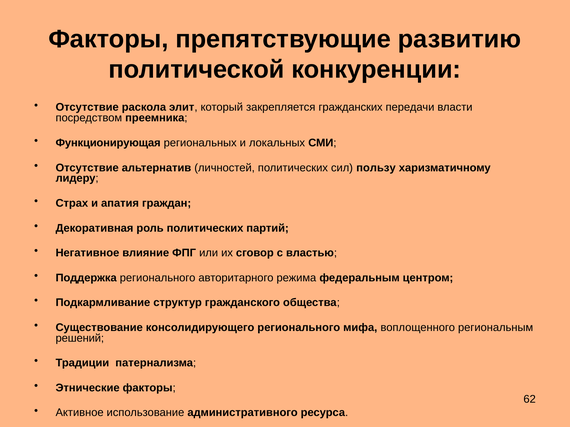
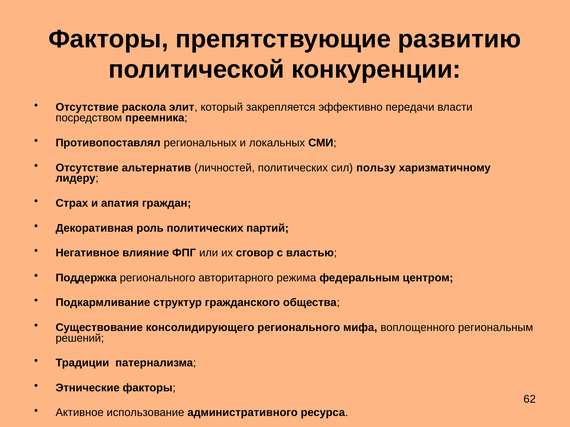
гражданских: гражданских -> эффективно (351, 107)
Функционирующая: Функционирующая -> Противопоставлял (108, 143)
